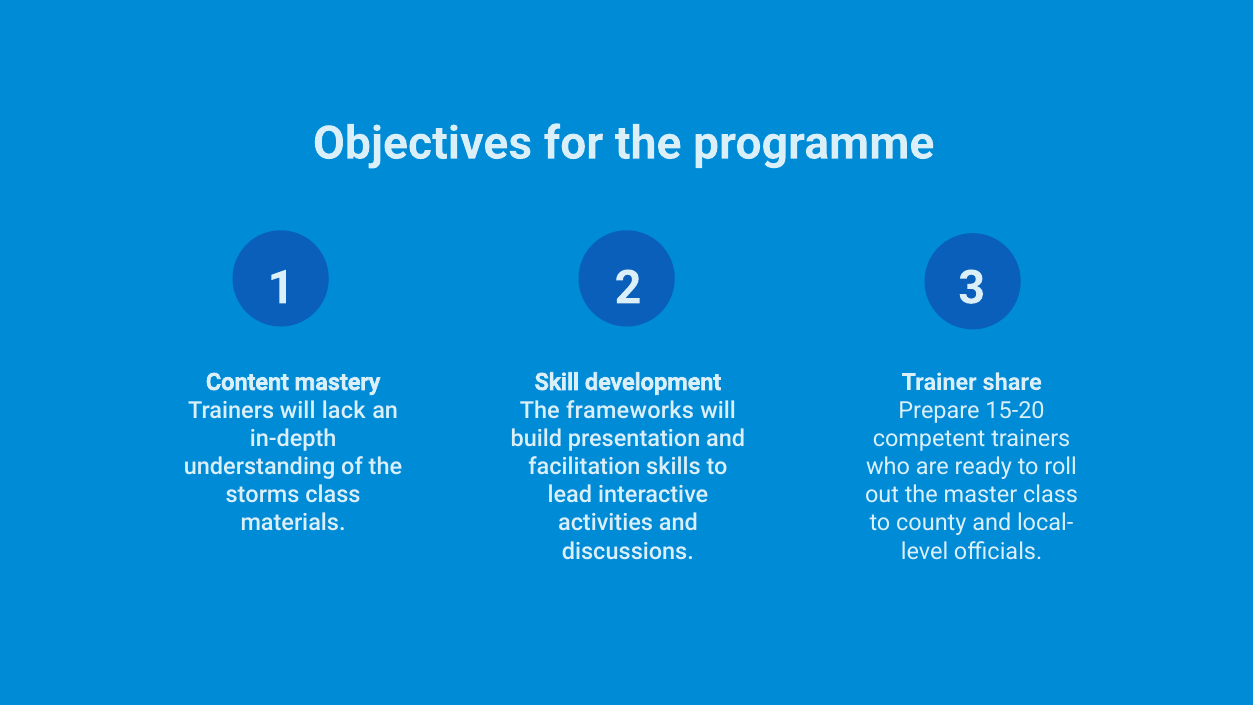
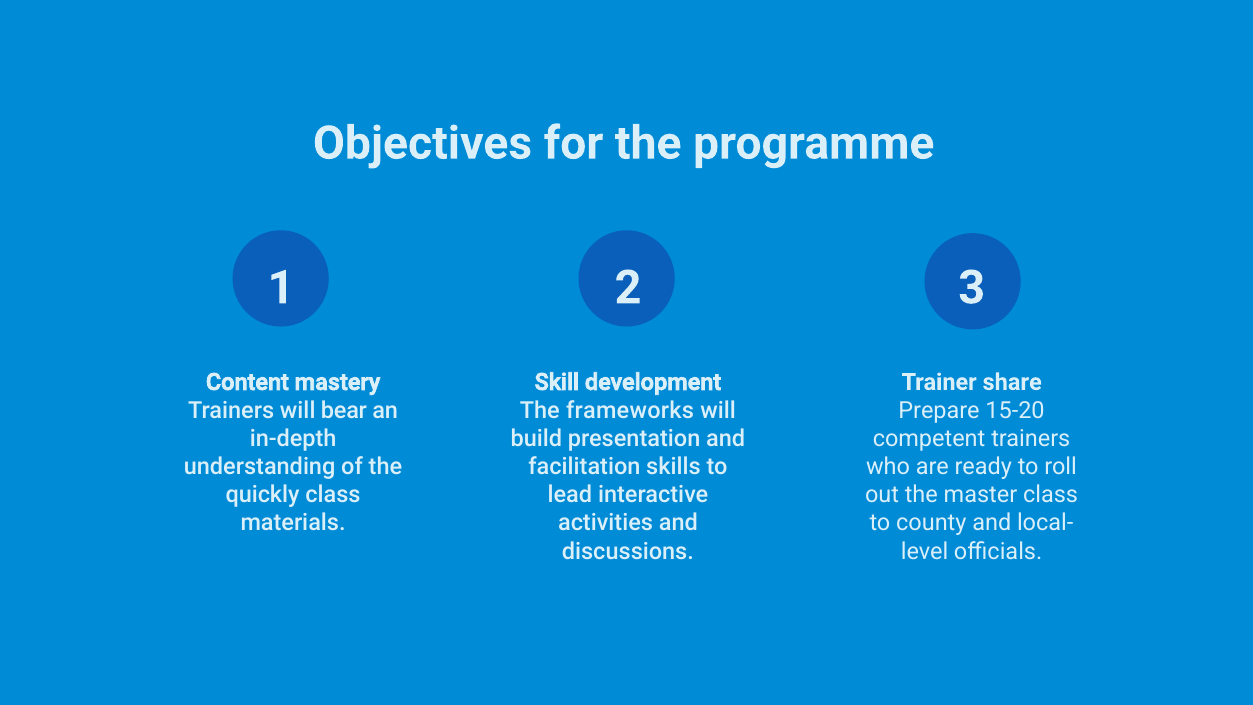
lack: lack -> bear (344, 410)
storms: storms -> quickly (263, 495)
